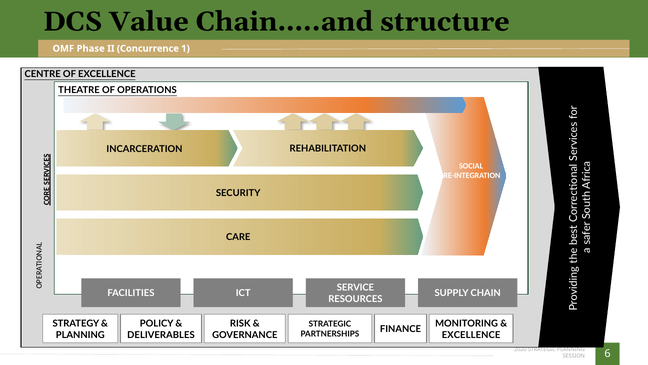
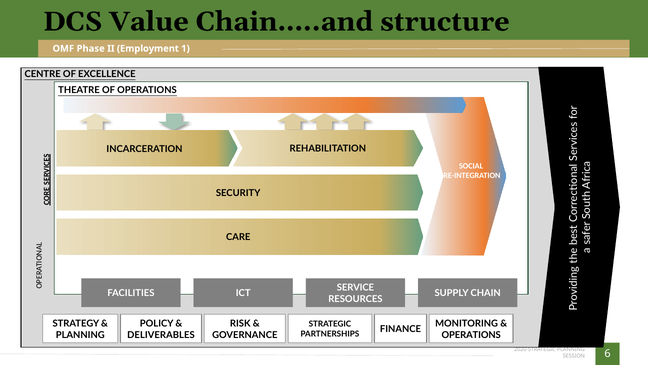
Concurrence: Concurrence -> Employment (148, 48)
EXCELLENCE: EXCELLENCE -> OPERATIONS (471, 334)
